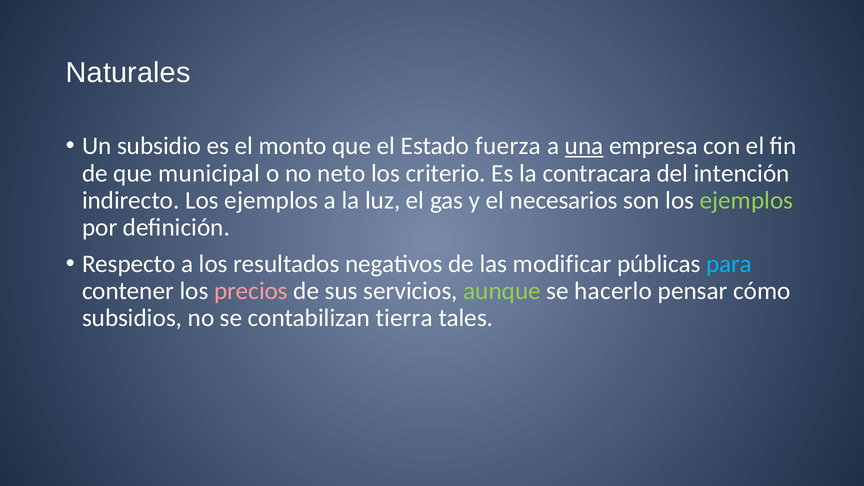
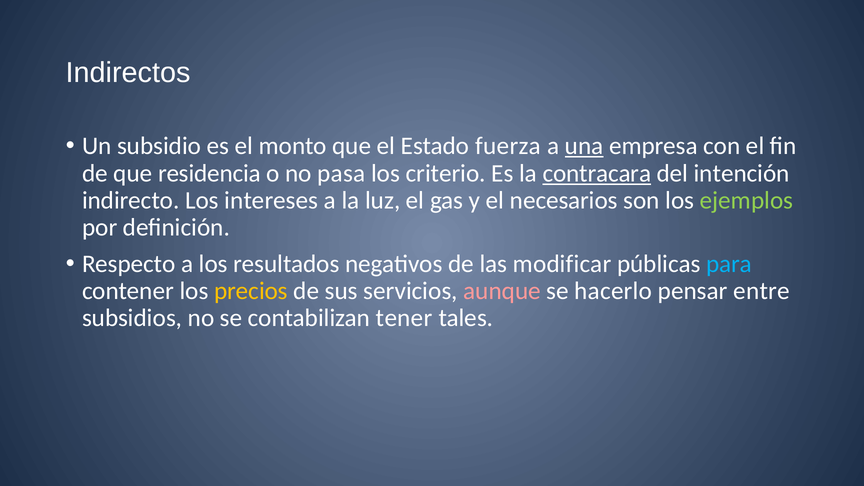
Naturales: Naturales -> Indirectos (128, 73)
municipal: municipal -> residencia (209, 173)
neto: neto -> pasa (341, 173)
contracara underline: none -> present (597, 173)
indirecto Los ejemplos: ejemplos -> intereses (271, 200)
precios colour: pink -> yellow (251, 291)
aunque colour: light green -> pink (502, 291)
cómo: cómo -> entre (762, 291)
tierra: tierra -> tener (404, 318)
